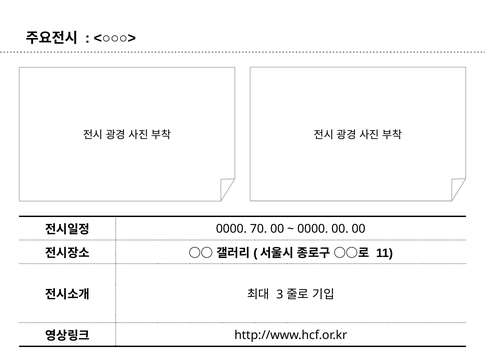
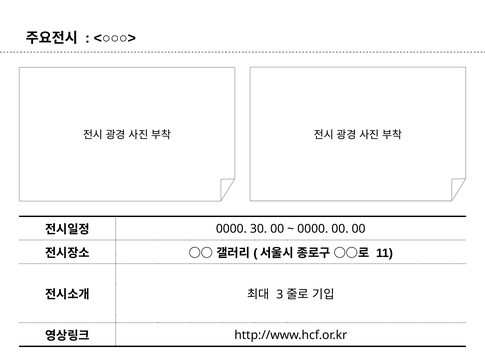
70: 70 -> 30 (259, 229)
